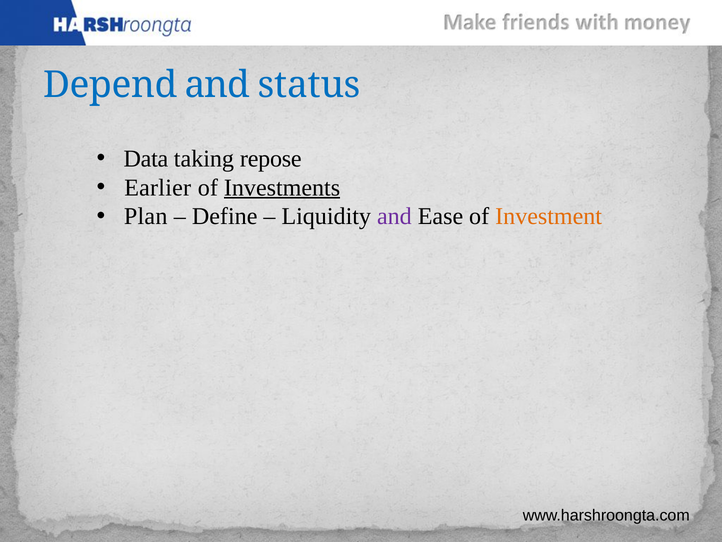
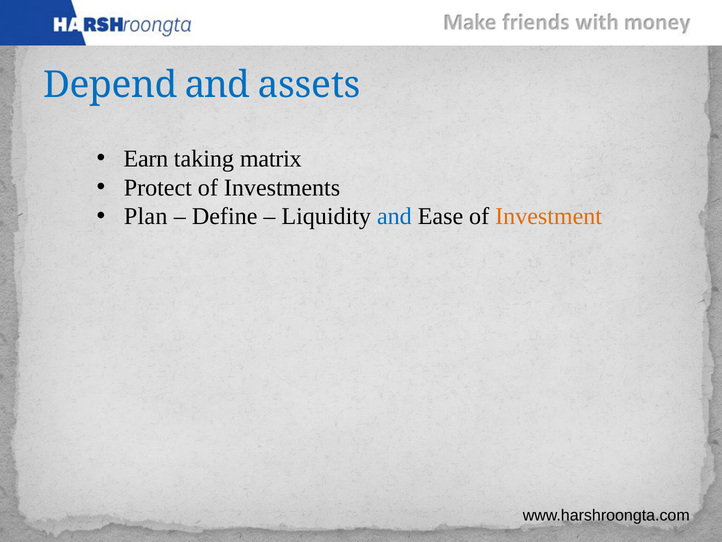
status: status -> assets (309, 85)
Data: Data -> Earn (146, 159)
repose: repose -> matrix (271, 159)
Earlier: Earlier -> Protect (158, 187)
Investments underline: present -> none (282, 187)
and colour: purple -> blue (394, 216)
